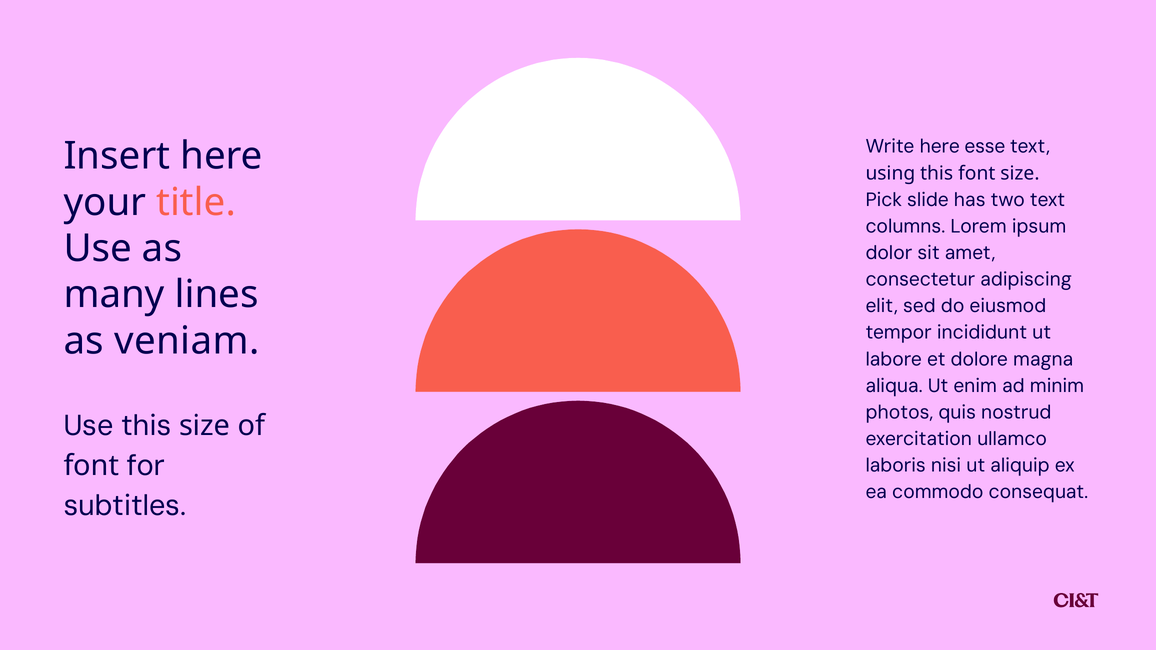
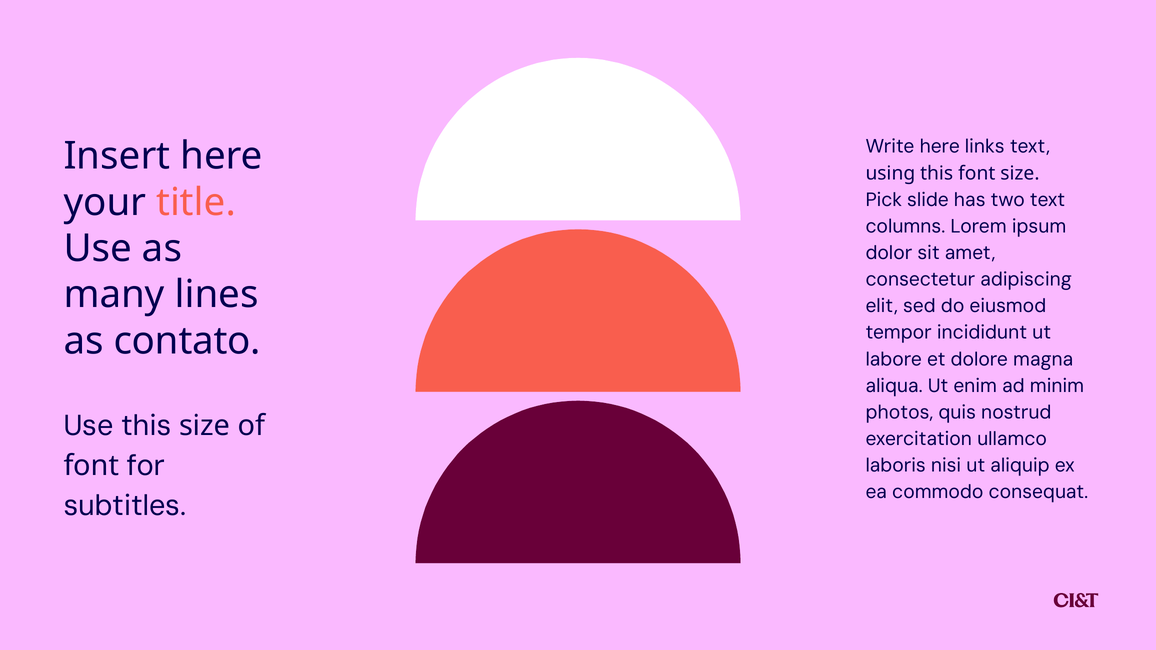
esse: esse -> links (985, 147)
veniam: veniam -> contato (187, 341)
